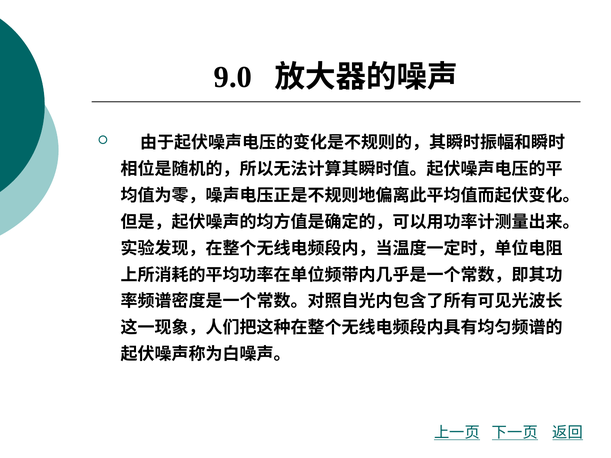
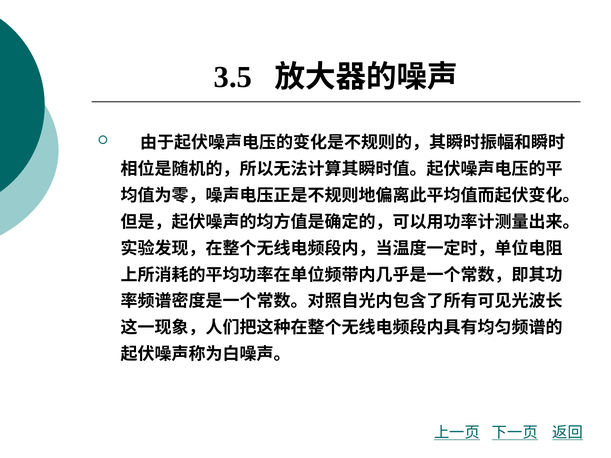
9.0: 9.0 -> 3.5 (233, 77)
